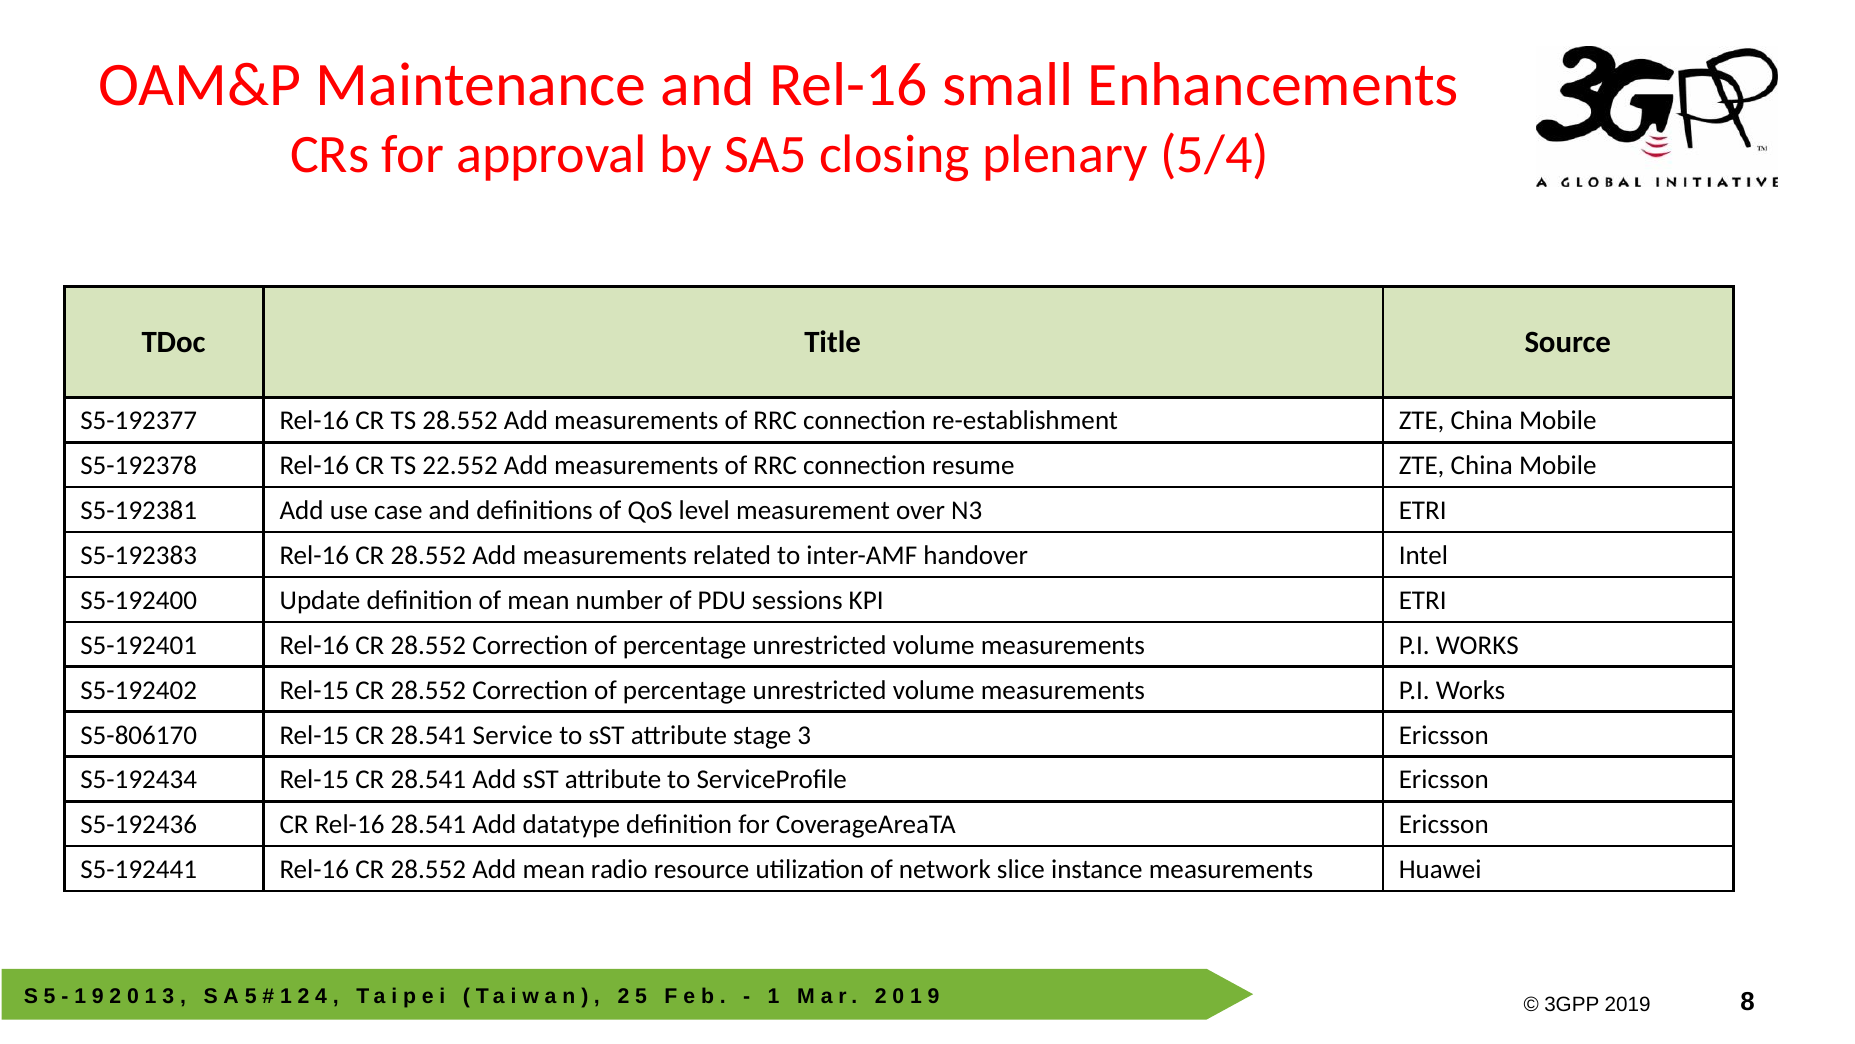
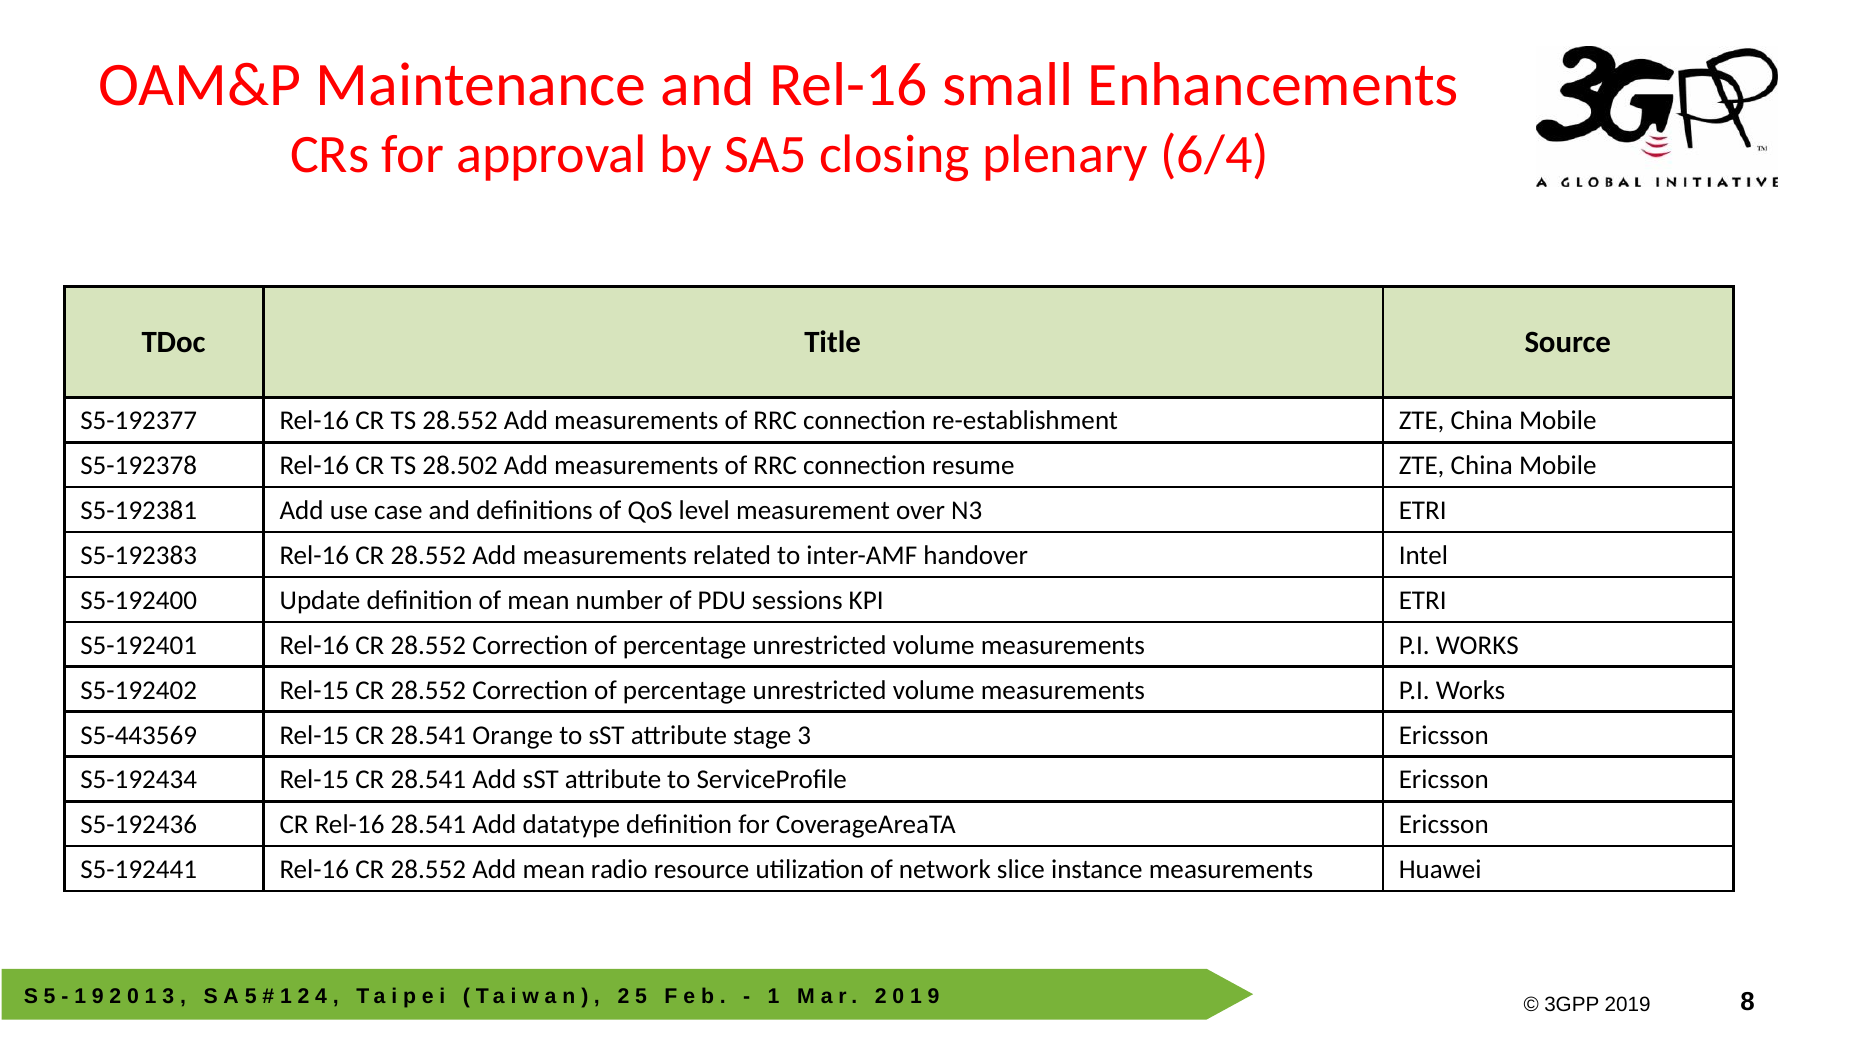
5/4: 5/4 -> 6/4 (1215, 154)
22.552: 22.552 -> 28.502 (460, 466)
S5-806170: S5-806170 -> S5-443569 (139, 735)
Service: Service -> Orange (513, 735)
